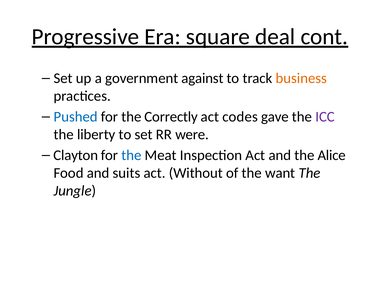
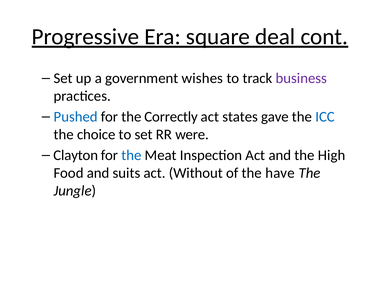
against: against -> wishes (202, 78)
business colour: orange -> purple (301, 78)
codes: codes -> states (240, 117)
ICC colour: purple -> blue (325, 117)
liberty: liberty -> choice (96, 134)
Alice: Alice -> High (332, 155)
want: want -> have (280, 173)
